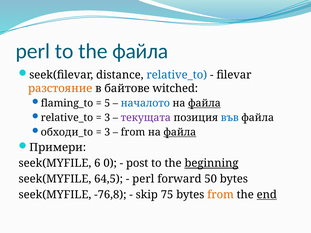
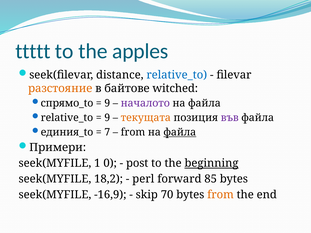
perl: perl -> ttttt (33, 51)
the файла: файла -> apples (140, 51)
flaming_to: flaming_to -> спрямо_to (67, 103)
5: 5 -> 9 (107, 103)
началото colour: blue -> purple (145, 103)
файла underline: present -> none (204, 103)
3: 3 -> 9 (107, 118)
текущата colour: purple -> orange (146, 118)
във colour: blue -> purple (230, 118)
обходи_to: обходи_to -> единия_to (67, 132)
3: 3 -> 7 (107, 132)
6: 6 -> 1 (97, 163)
64,5: 64,5 -> 18,2 (109, 179)
50: 50 -> 85 (211, 179)
-76,8: -76,8 -> -16,9 (110, 195)
75: 75 -> 70 (167, 195)
end underline: present -> none (267, 195)
